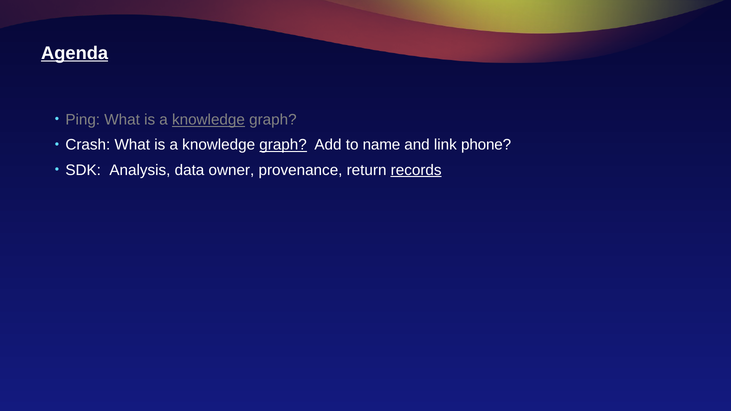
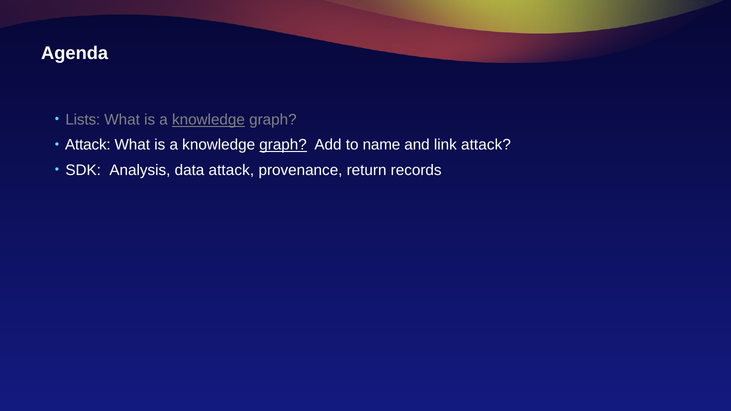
Agenda underline: present -> none (75, 53)
Ping: Ping -> Lists (83, 120)
Crash: Crash -> Attack (88, 145)
link phone: phone -> attack (486, 145)
data owner: owner -> attack (231, 170)
records underline: present -> none (416, 170)
